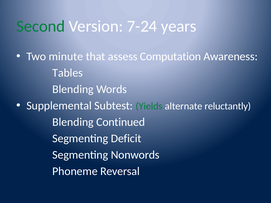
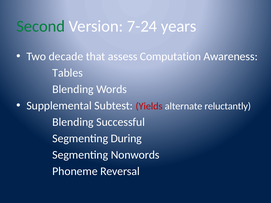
minute: minute -> decade (66, 57)
Yields colour: green -> red (149, 106)
Continued: Continued -> Successful (121, 122)
Deficit: Deficit -> During (126, 139)
